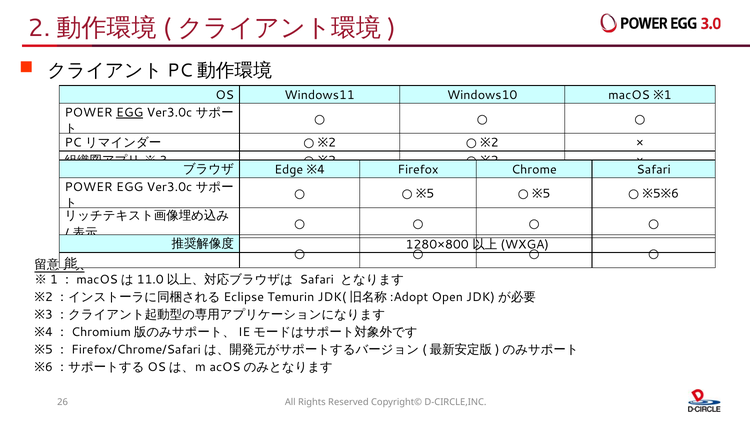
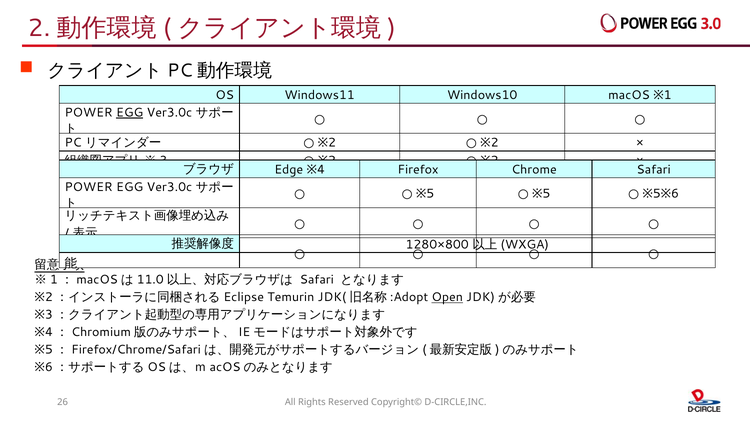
Open underline: none -> present (447, 297)
